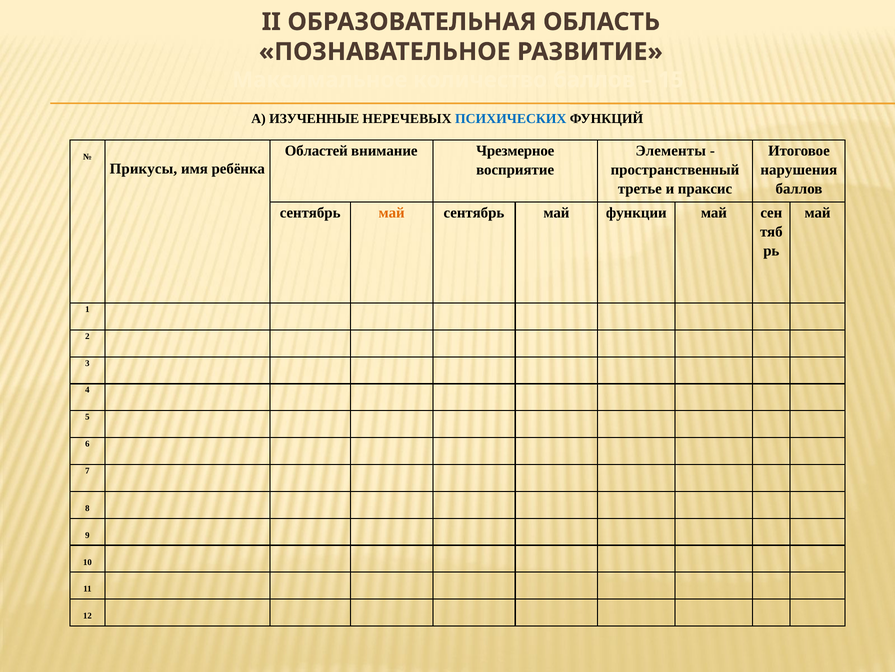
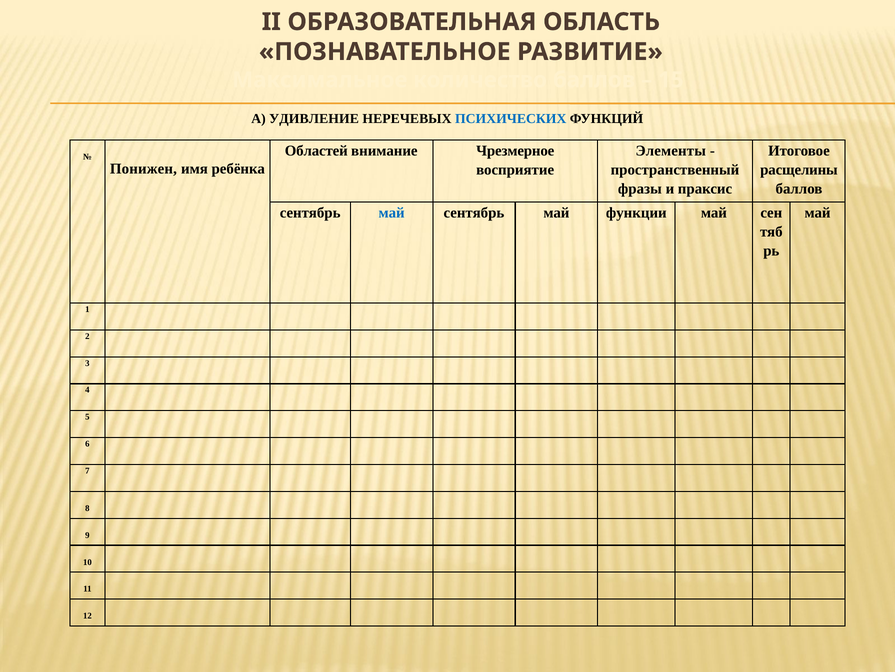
ИЗУЧЕННЫЕ: ИЗУЧЕННЫЕ -> УДИВЛЕНИЕ (314, 119)
Прикусы: Прикусы -> Понижен (143, 169)
нарушения: нарушения -> расщелины (799, 170)
третье: третье -> фразы (640, 189)
май colour: orange -> blue (392, 212)
